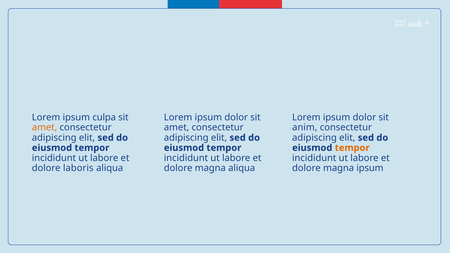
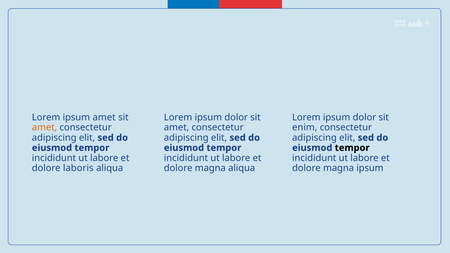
ipsum culpa: culpa -> amet (104, 117)
anim: anim -> enim (305, 128)
tempor colour: orange -> black (352, 148)
